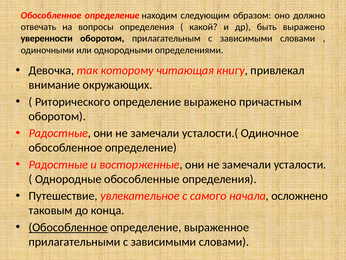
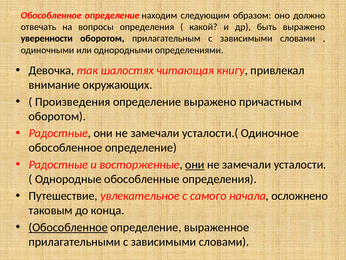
которому: которому -> шалостях (127, 70)
Риторического: Риторического -> Произведения (73, 102)
они underline: none -> present (195, 164)
